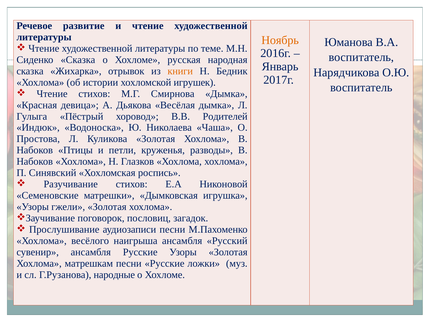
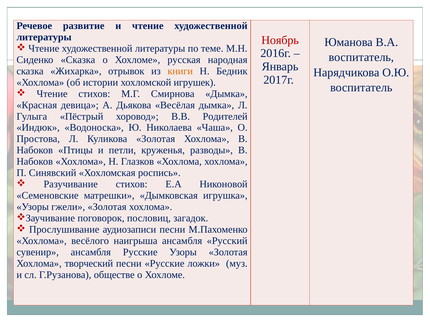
Ноябрь colour: orange -> red (280, 40)
матрешкам: матрешкам -> творческий (89, 264)
народные: народные -> обществе (114, 275)
